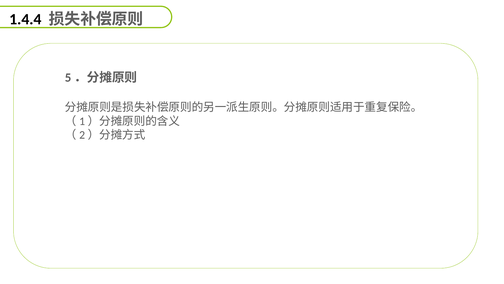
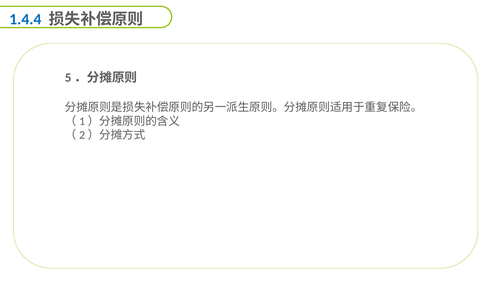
1.4.4 colour: black -> blue (25, 19)
